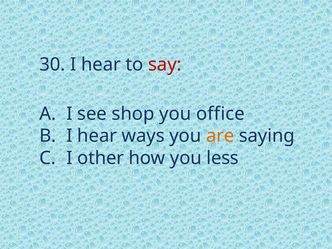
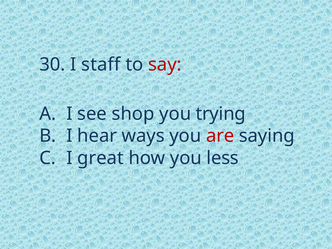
30 I hear: hear -> staff (101, 65)
office: office -> trying (221, 114)
are colour: orange -> red (220, 136)
other: other -> great (100, 158)
